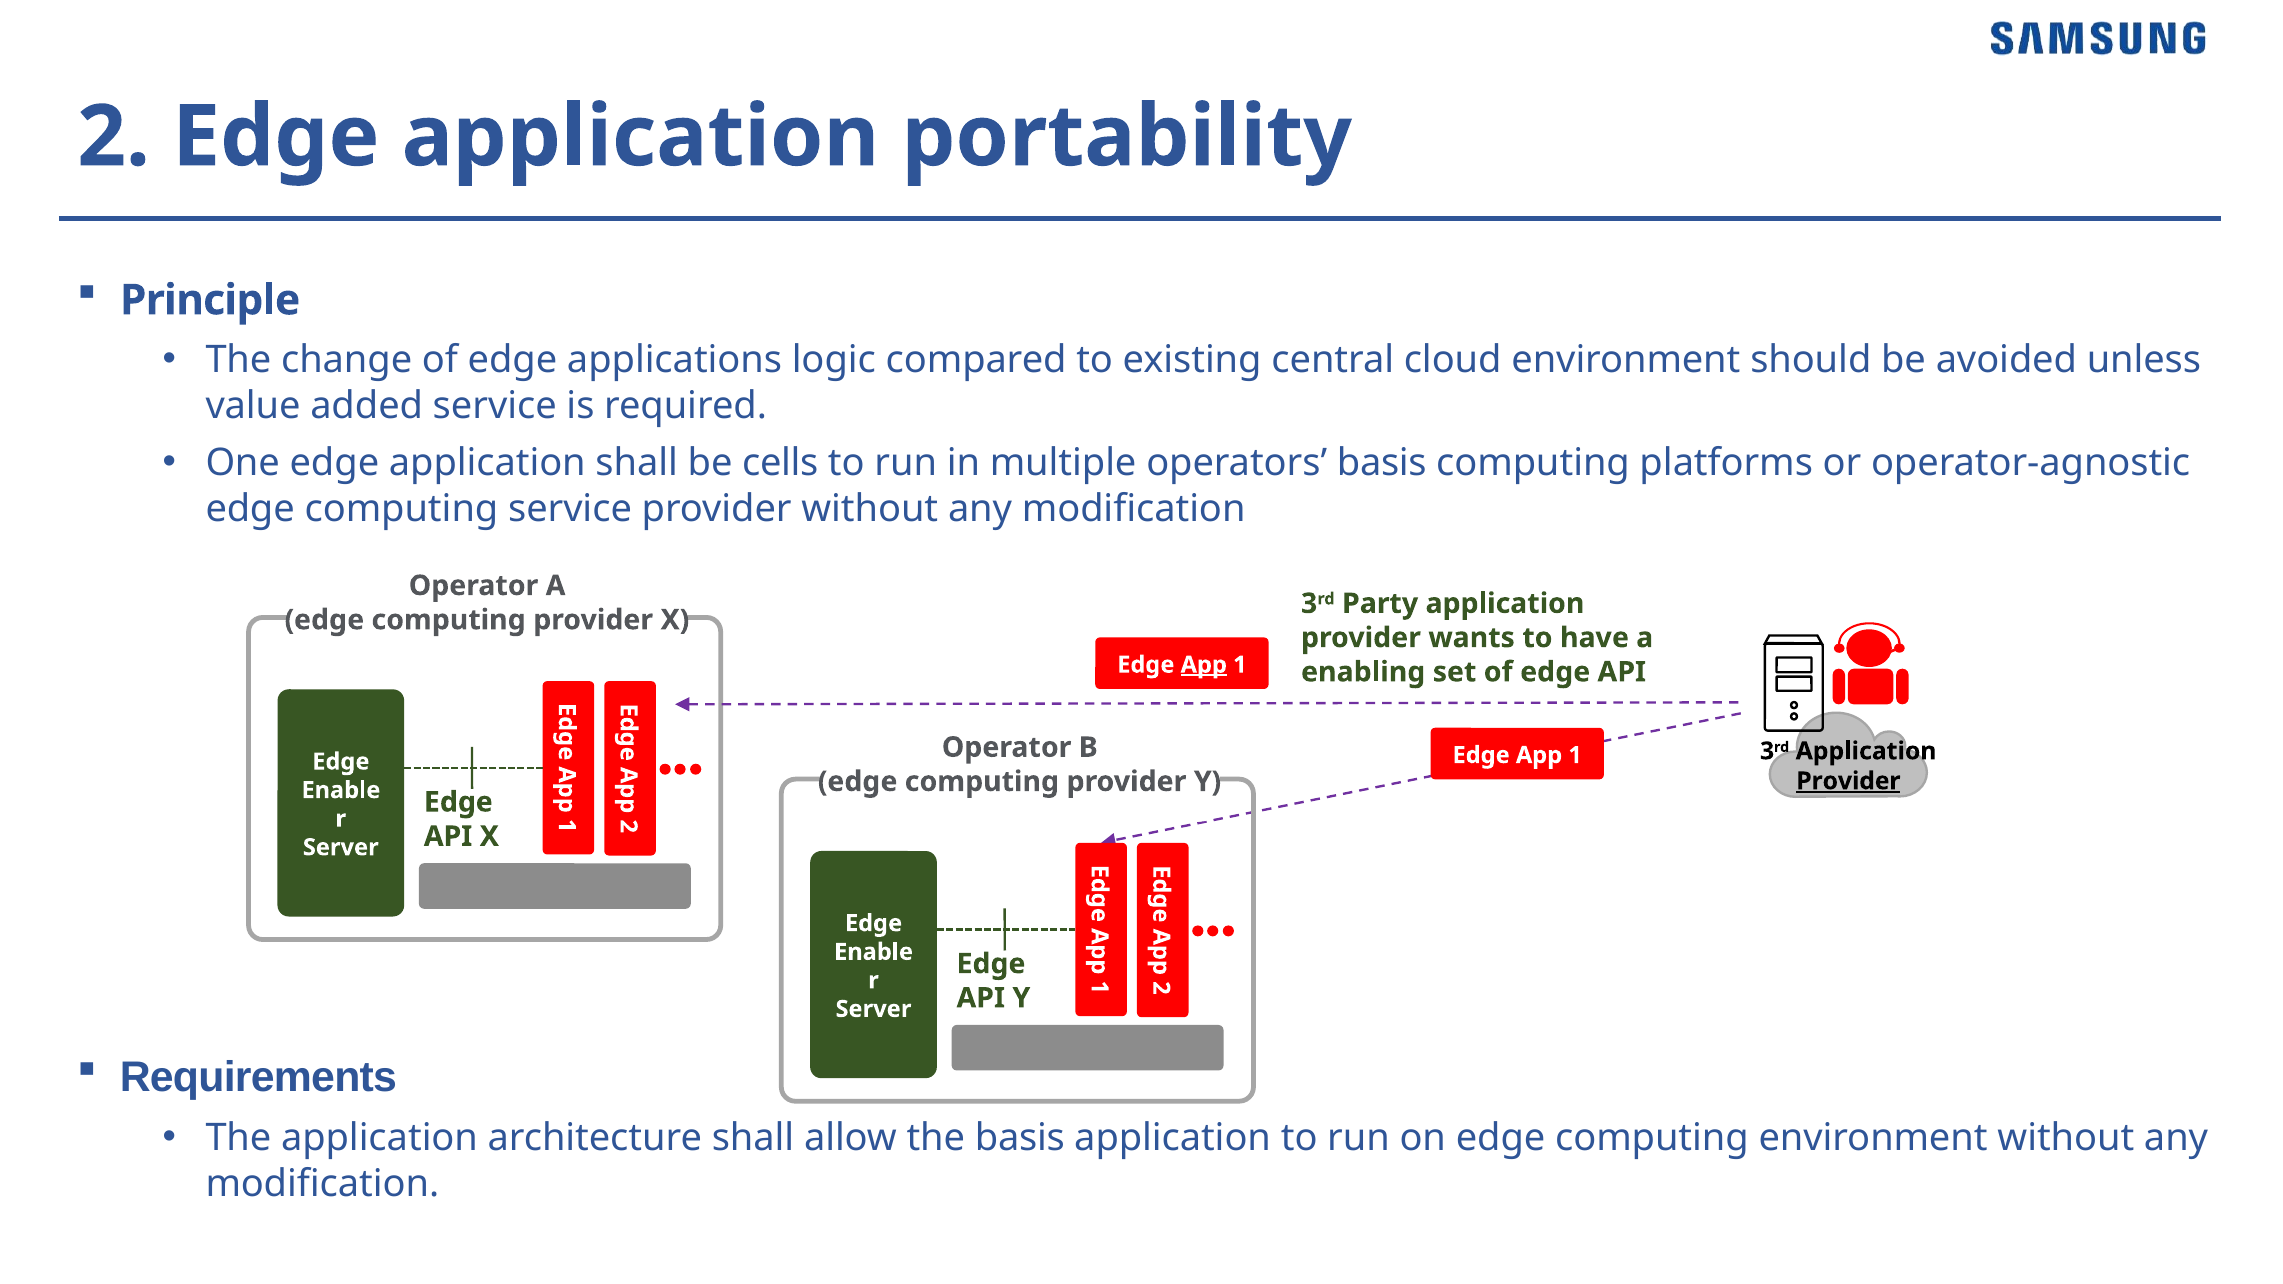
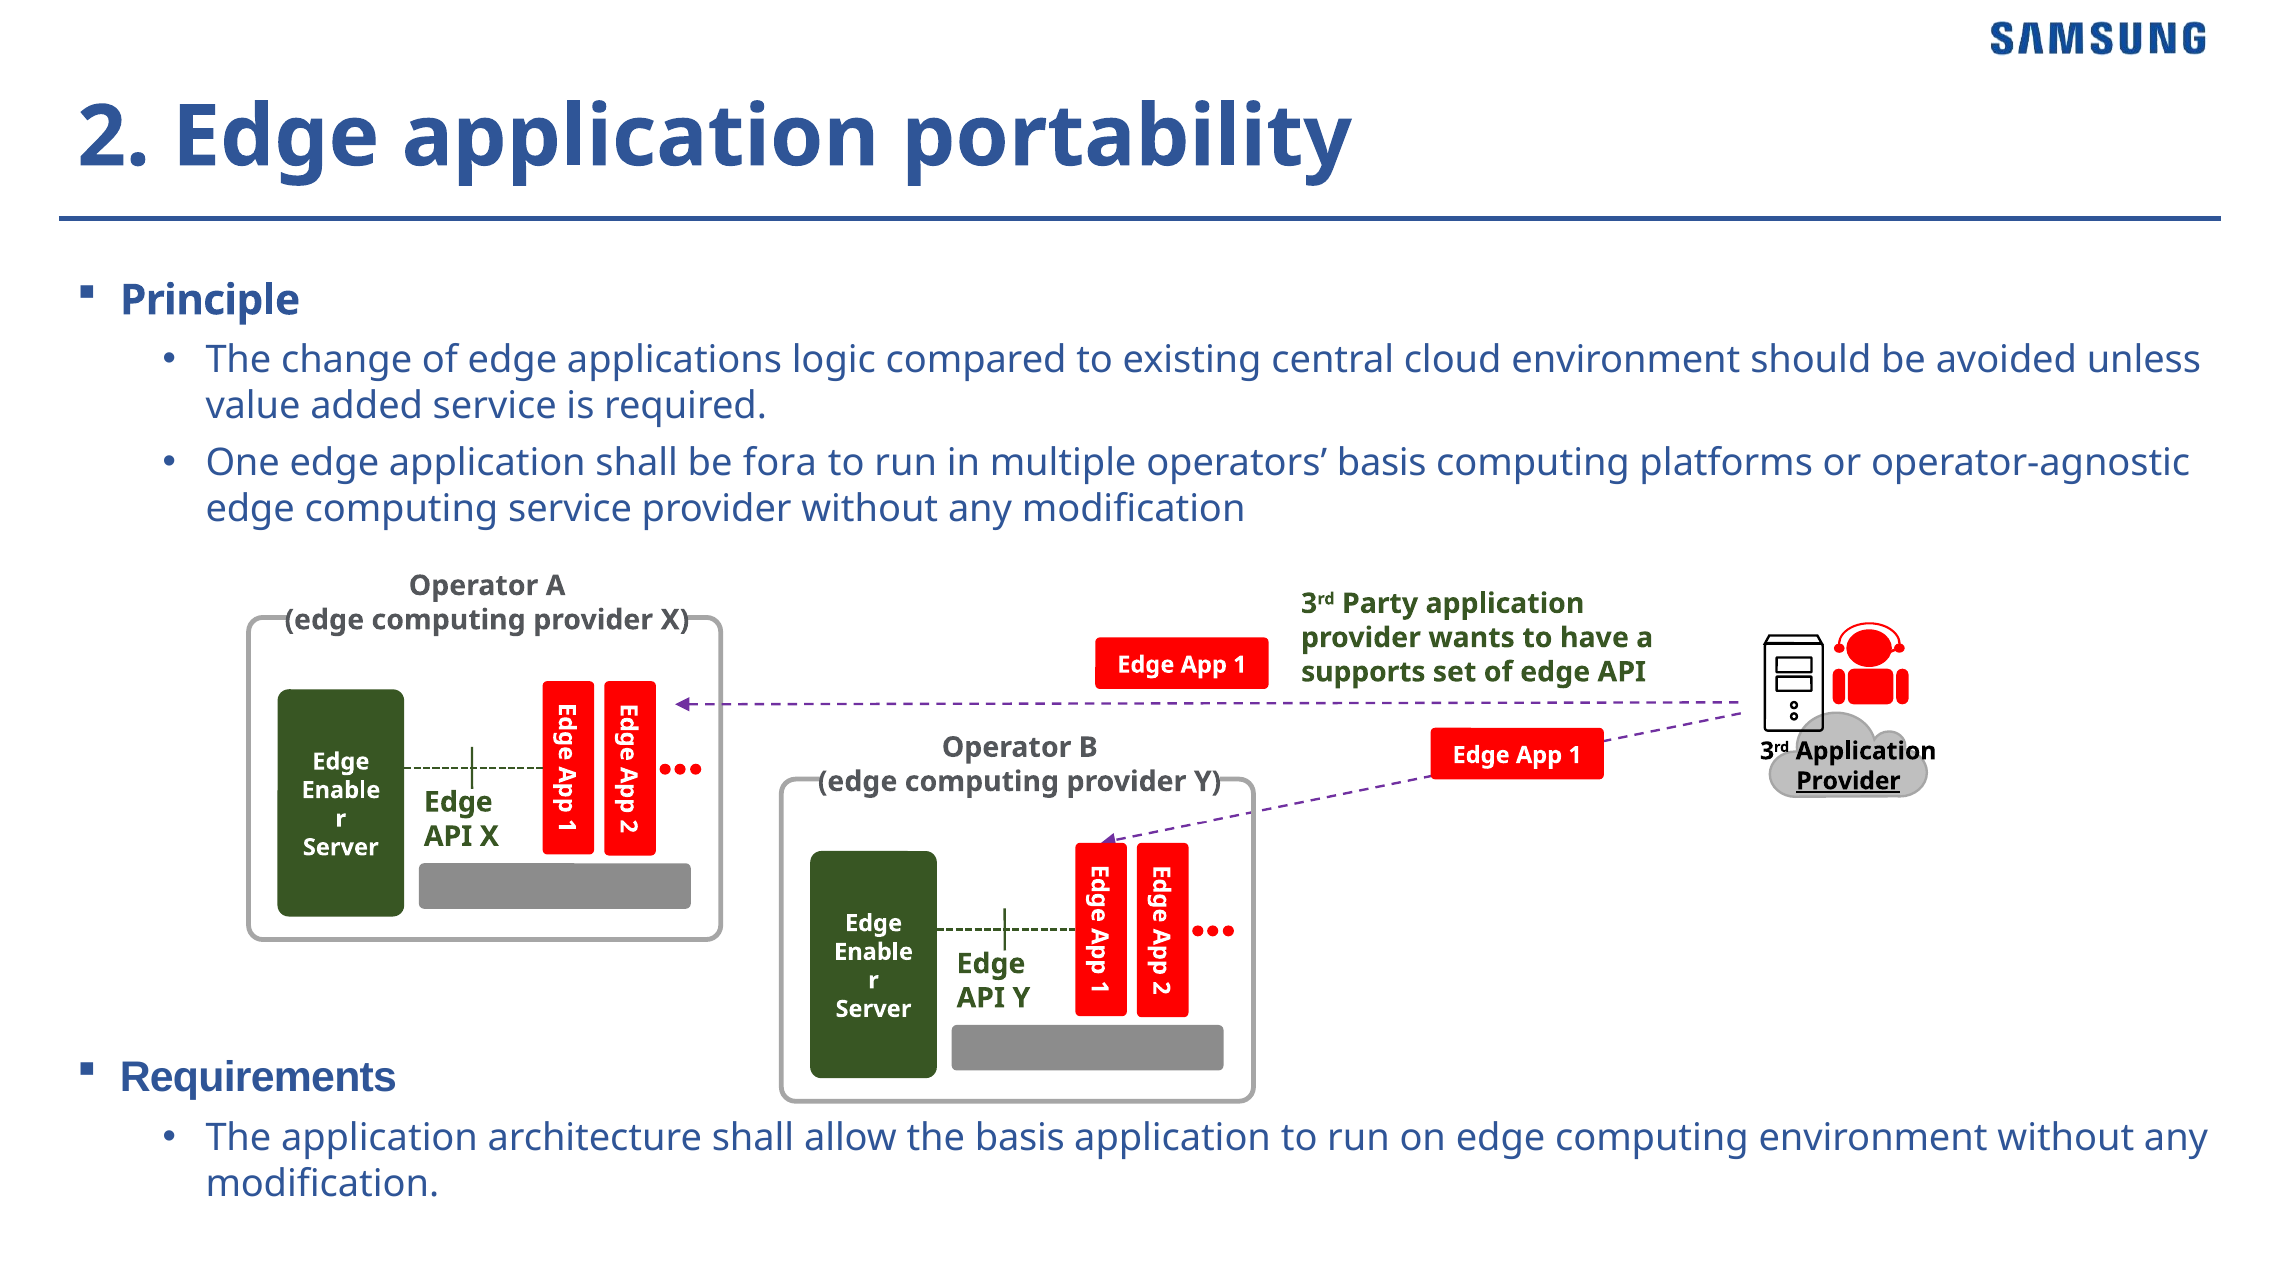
cells: cells -> fora (780, 463)
App underline: present -> none (1204, 665)
enabling: enabling -> supports (1363, 672)
